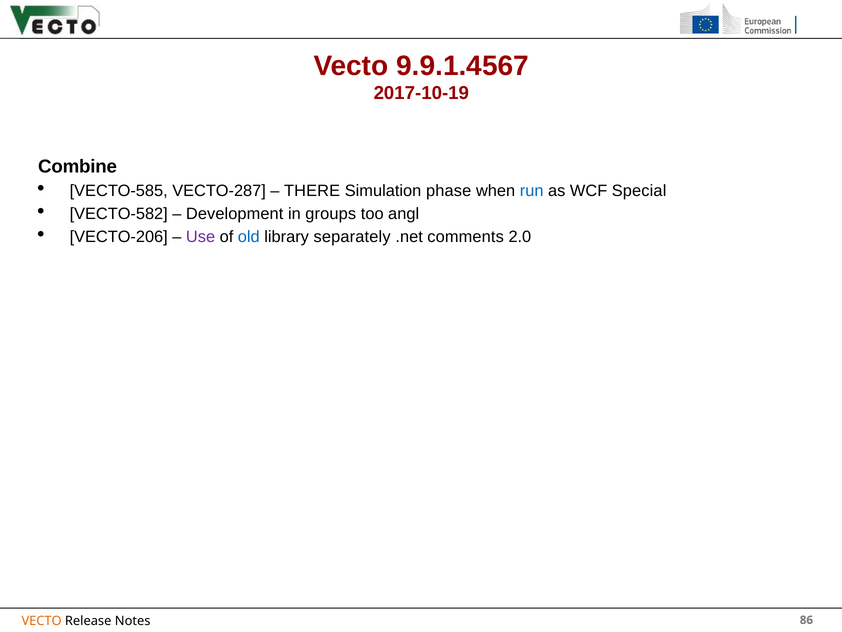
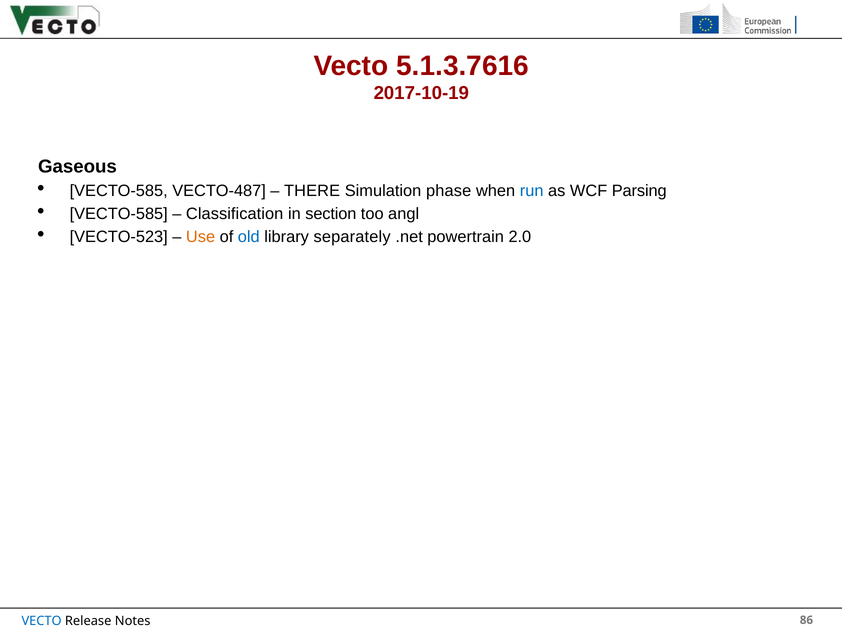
9.9.1.4567: 9.9.1.4567 -> 5.1.3.7616 (463, 66)
Combine: Combine -> Gaseous (77, 167)
VECTO-287: VECTO-287 -> VECTO-487 (219, 191)
Special: Special -> Parsing (639, 191)
VECTO-582: VECTO-582 -> VECTO-585 (119, 214)
Development: Development -> Classification (235, 214)
groups: groups -> section (331, 214)
VECTO-206: VECTO-206 -> VECTO-523 (119, 237)
Use colour: purple -> orange (201, 237)
comments: comments -> powertrain (466, 237)
VECTO colour: orange -> blue (42, 621)
